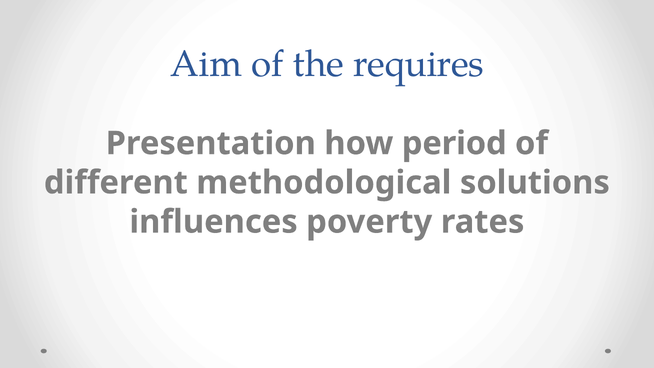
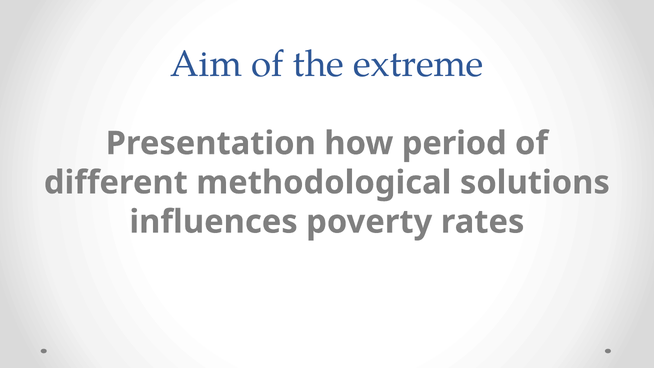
requires: requires -> extreme (418, 64)
